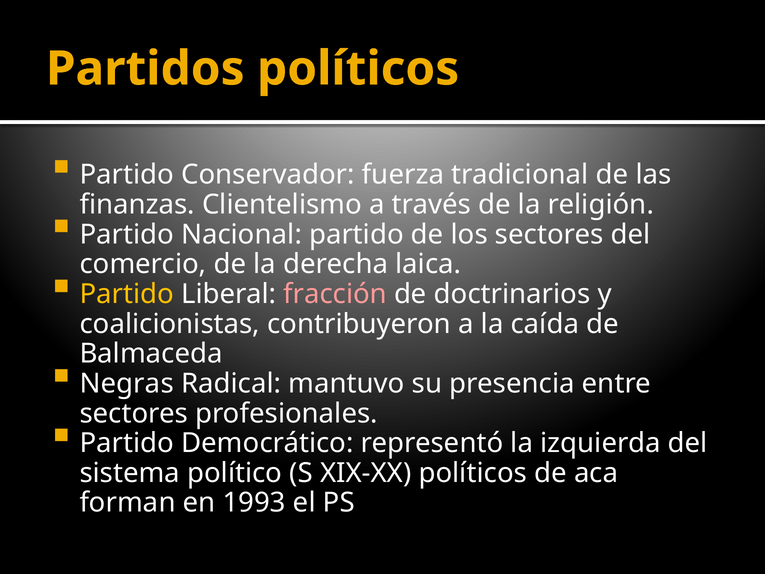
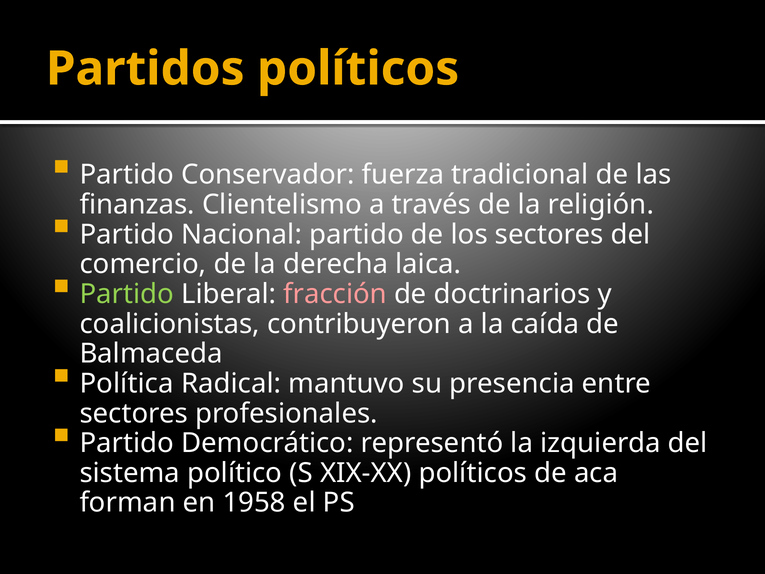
Partido colour: yellow -> light green (127, 294)
Negras: Negras -> Política (127, 383)
1993: 1993 -> 1958 (254, 503)
